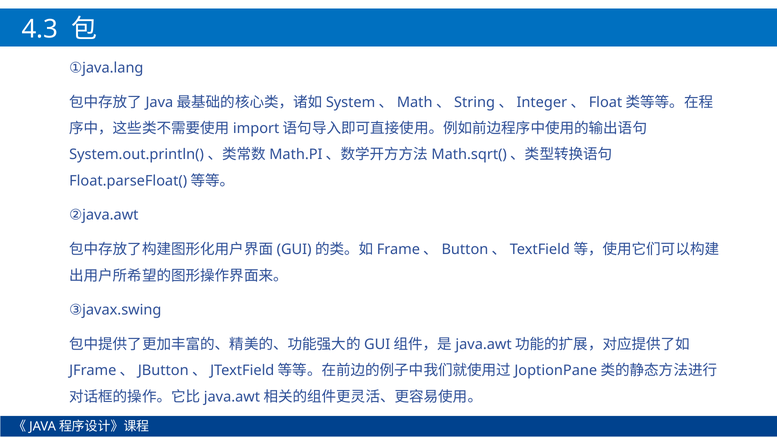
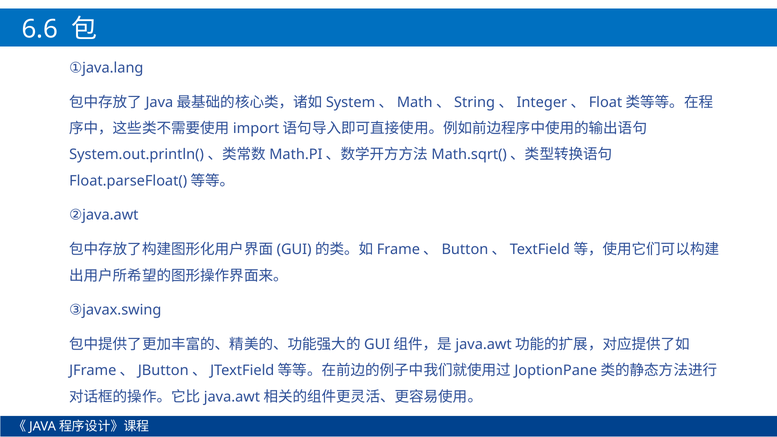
4.3: 4.3 -> 6.6 (40, 29)
